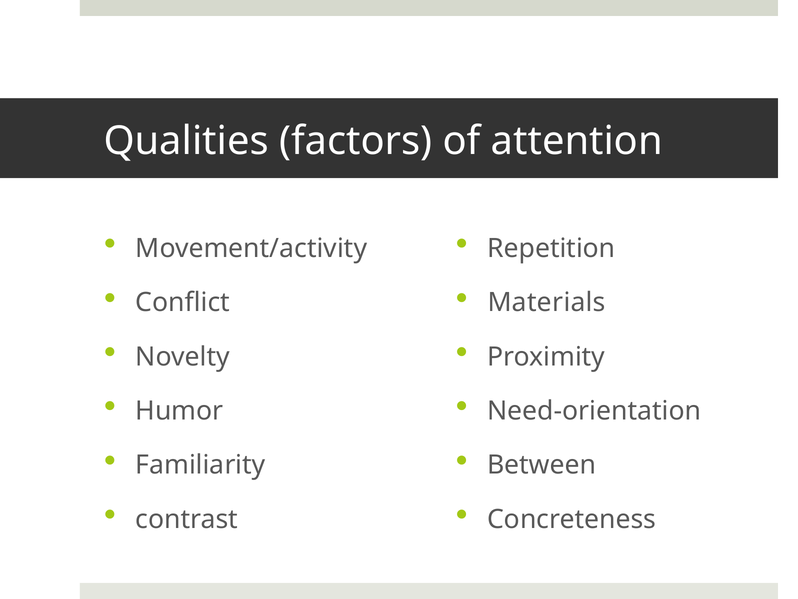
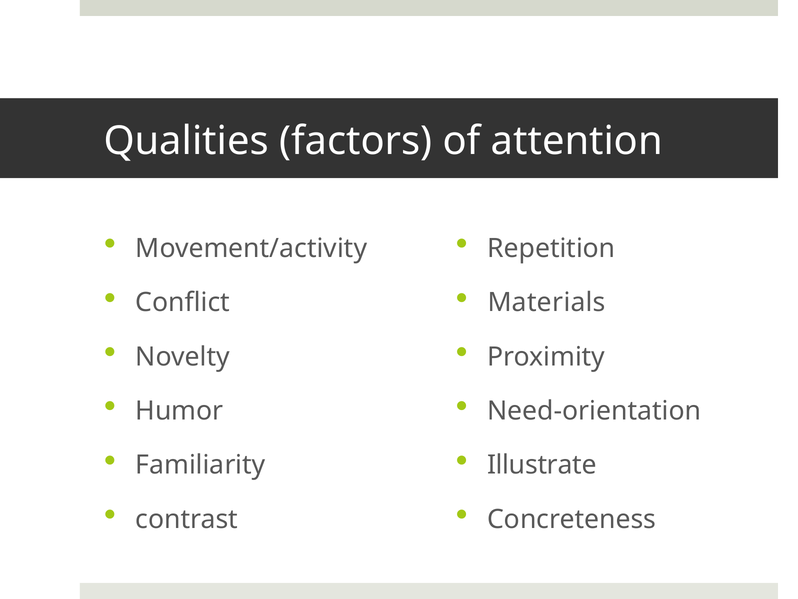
Between: Between -> Illustrate (542, 465)
